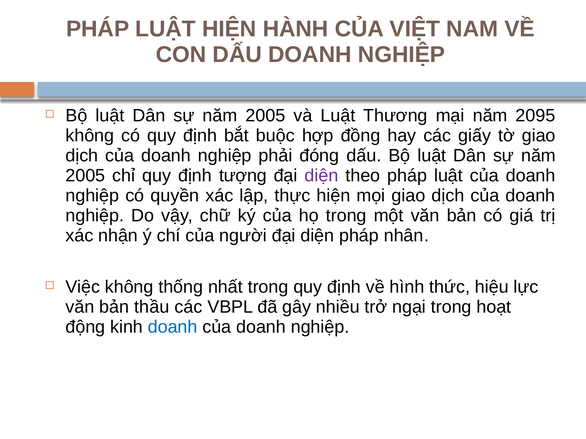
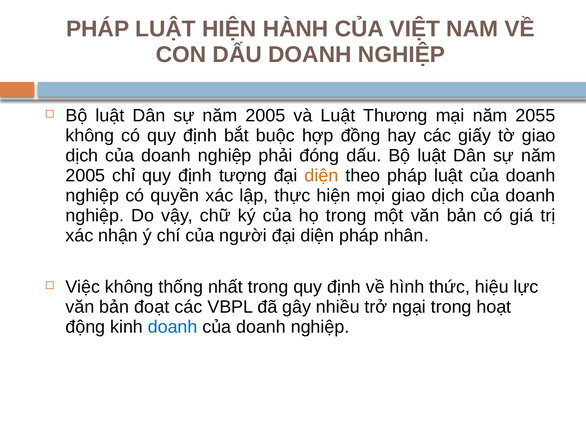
2095: 2095 -> 2055 (536, 116)
diện colour: purple -> orange (322, 176)
thầu: thầu -> đoạt (152, 307)
